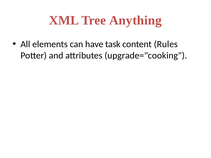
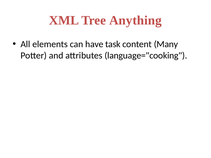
Rules: Rules -> Many (166, 44)
upgrade="cooking: upgrade="cooking -> language="cooking (146, 56)
